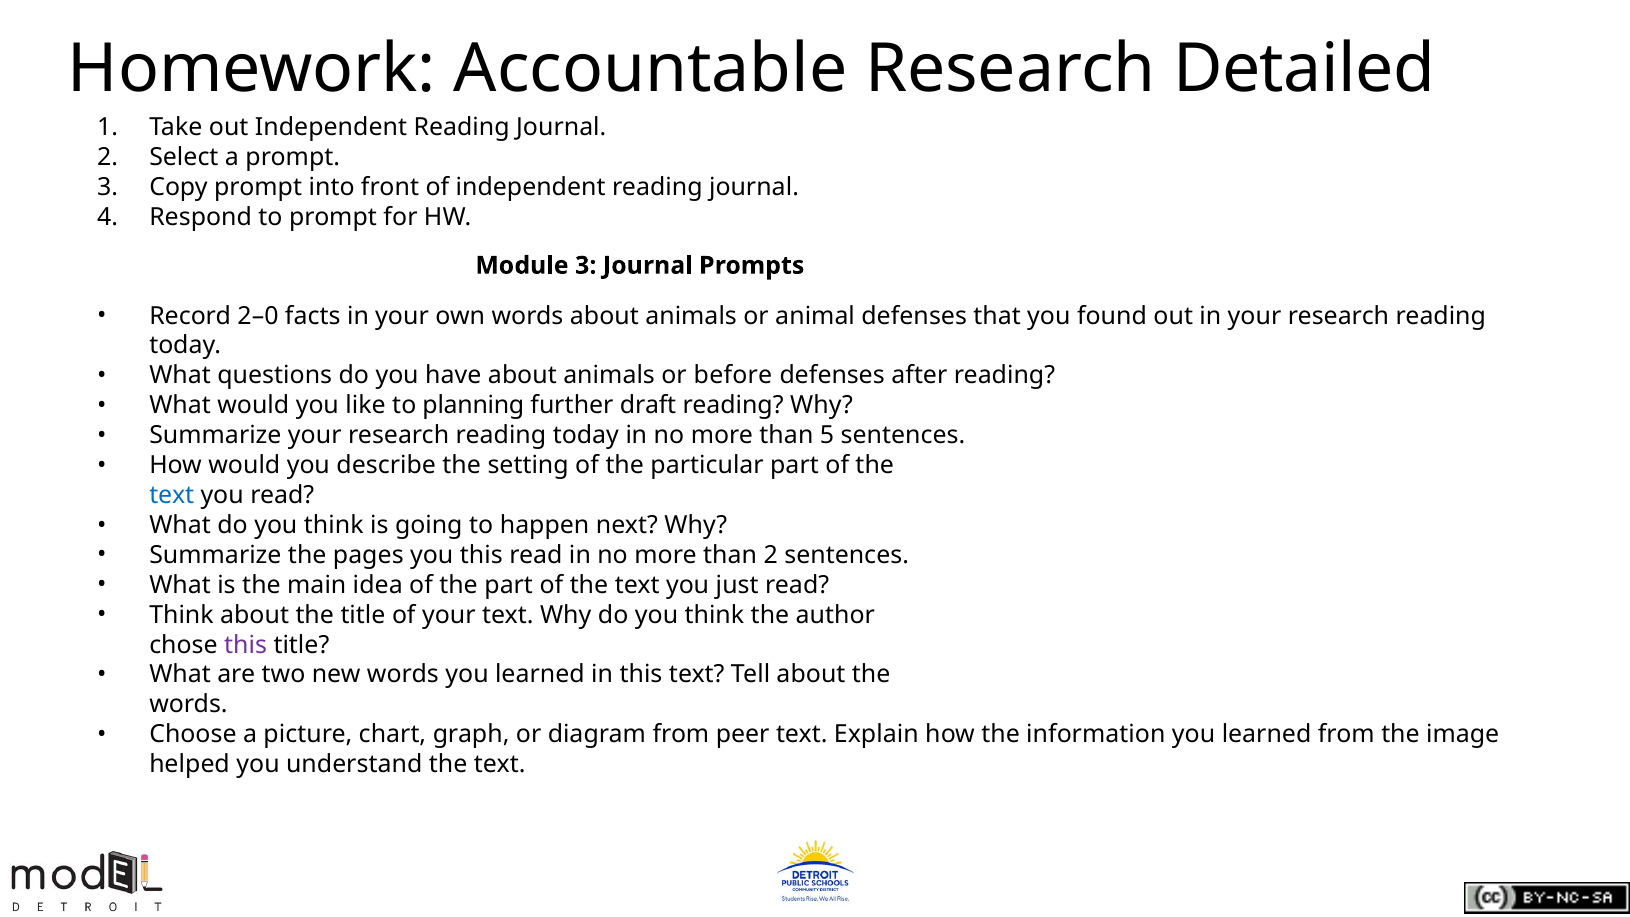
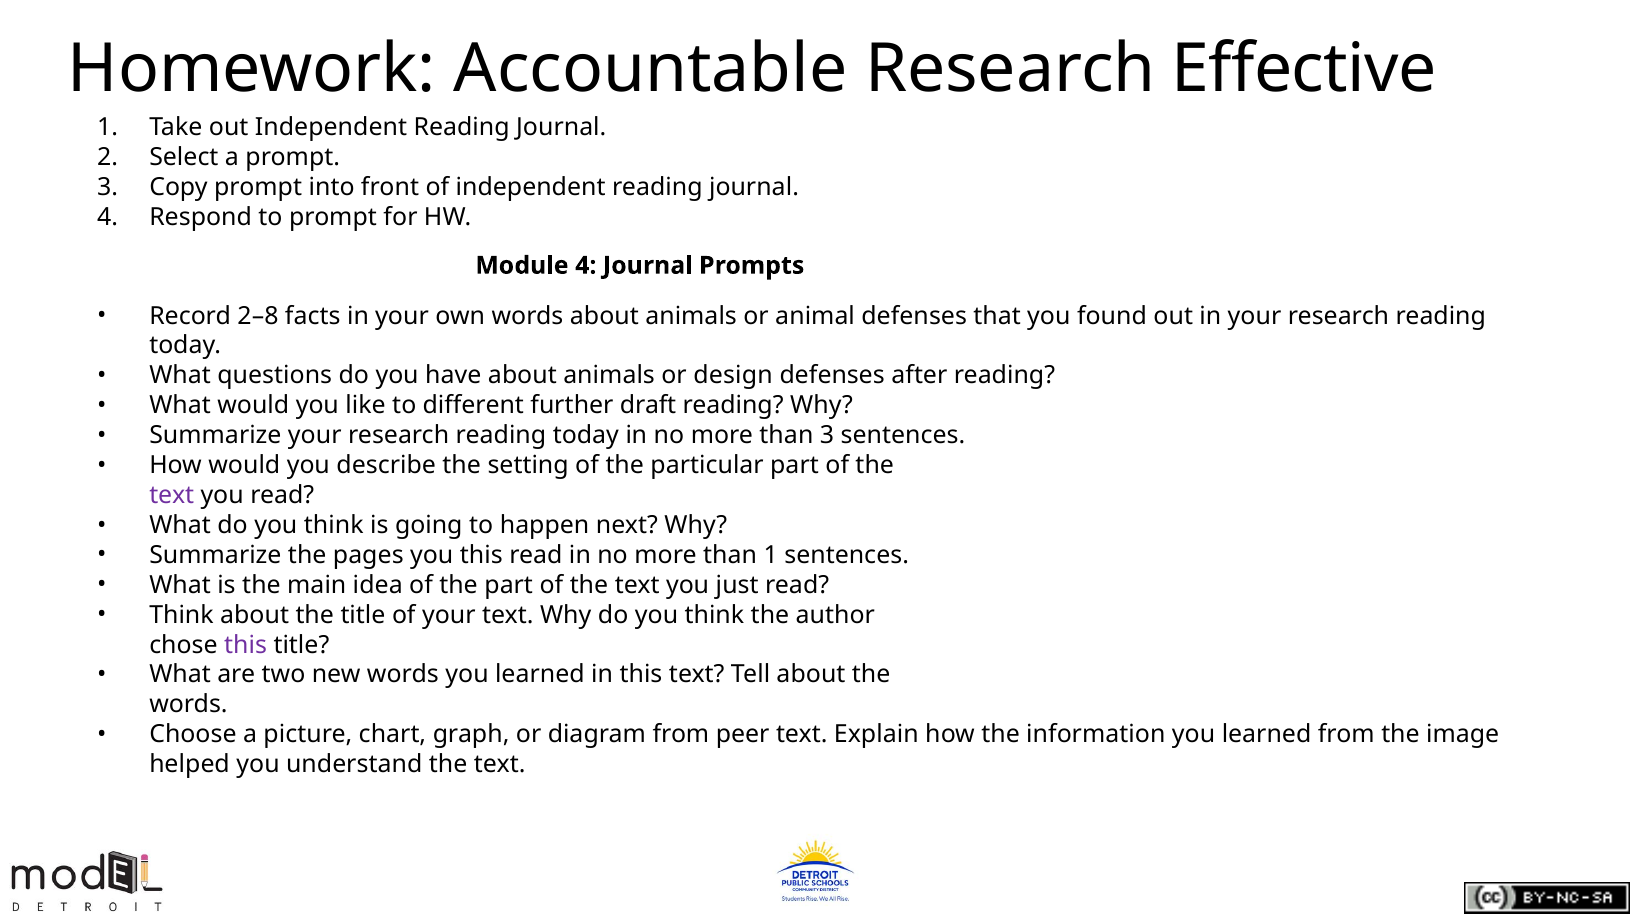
Detailed: Detailed -> Effective (1304, 69)
Module 3: 3 -> 4 (586, 265)
2–0: 2–0 -> 2–8 (258, 316)
before: before -> design (733, 376)
planning: planning -> different (473, 406)
than 5: 5 -> 3 (827, 435)
text colour: blue -> purple (172, 495)
than 2: 2 -> 1 (771, 555)
